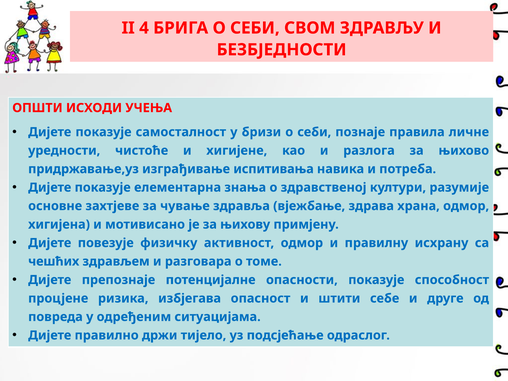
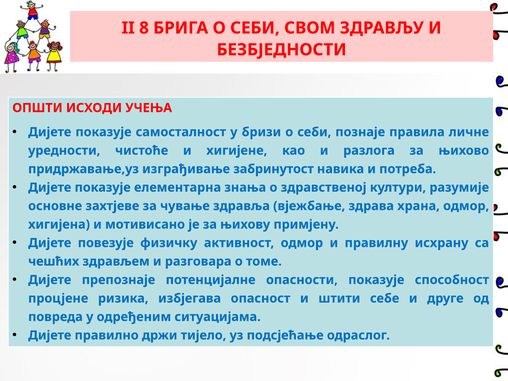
4: 4 -> 8 (144, 28)
испитивања: испитивања -> забринутост (274, 169)
